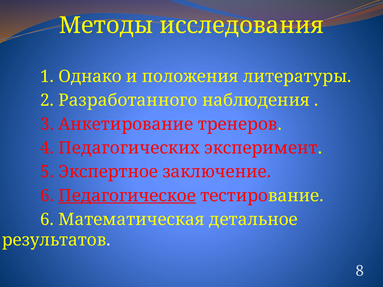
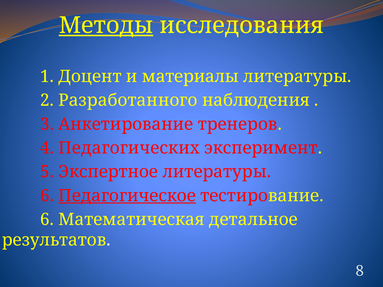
Методы underline: none -> present (106, 25)
Однако: Однако -> Доцент (90, 77)
положения: положения -> материалы (190, 77)
Экспертное заключение: заключение -> литературы (217, 172)
